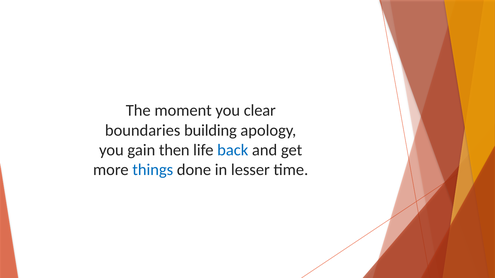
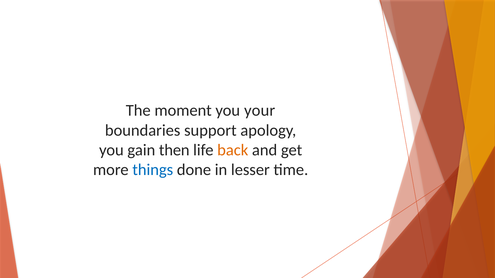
clear: clear -> your (260, 111)
building: building -> support (210, 130)
back colour: blue -> orange (233, 150)
